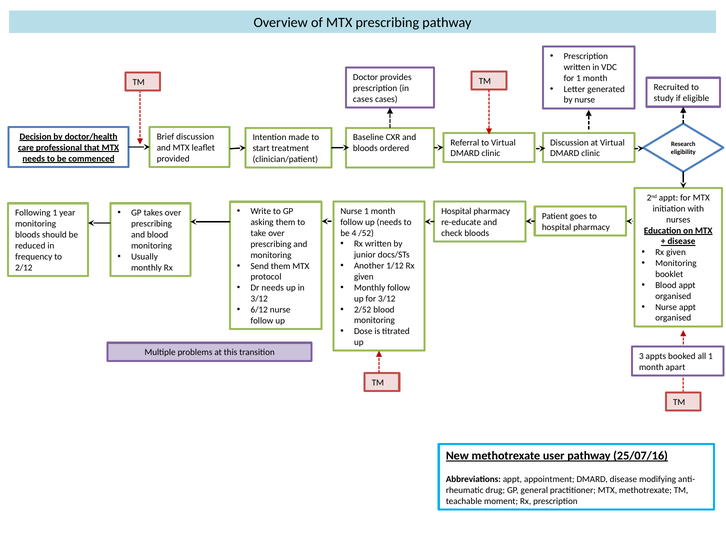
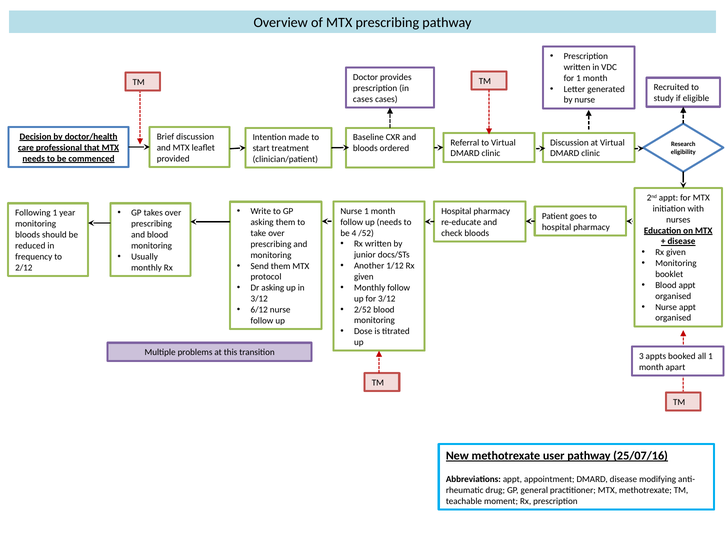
Dr needs: needs -> asking (273, 288)
